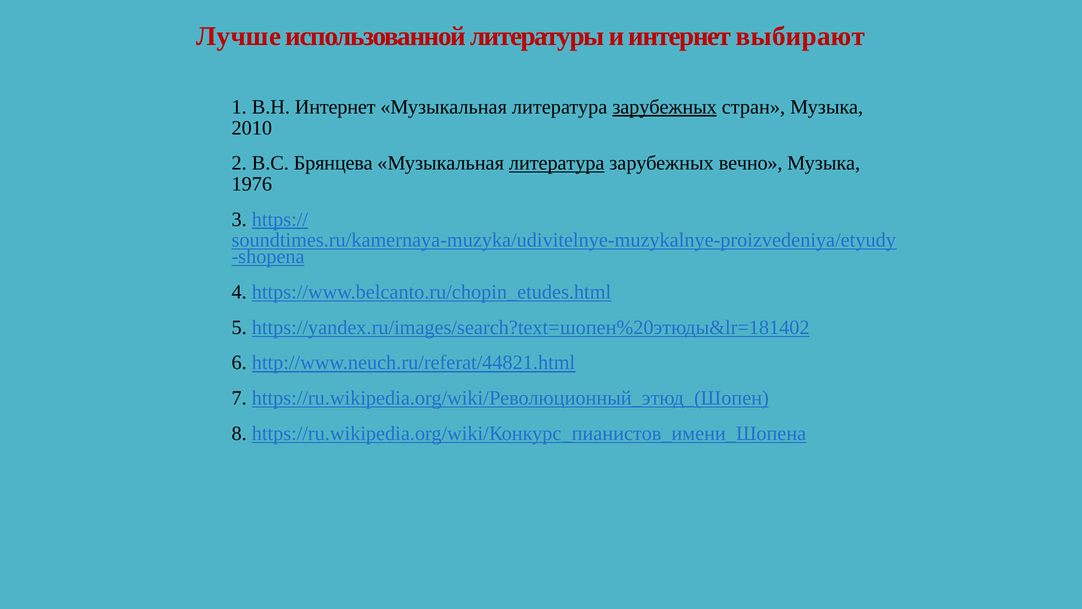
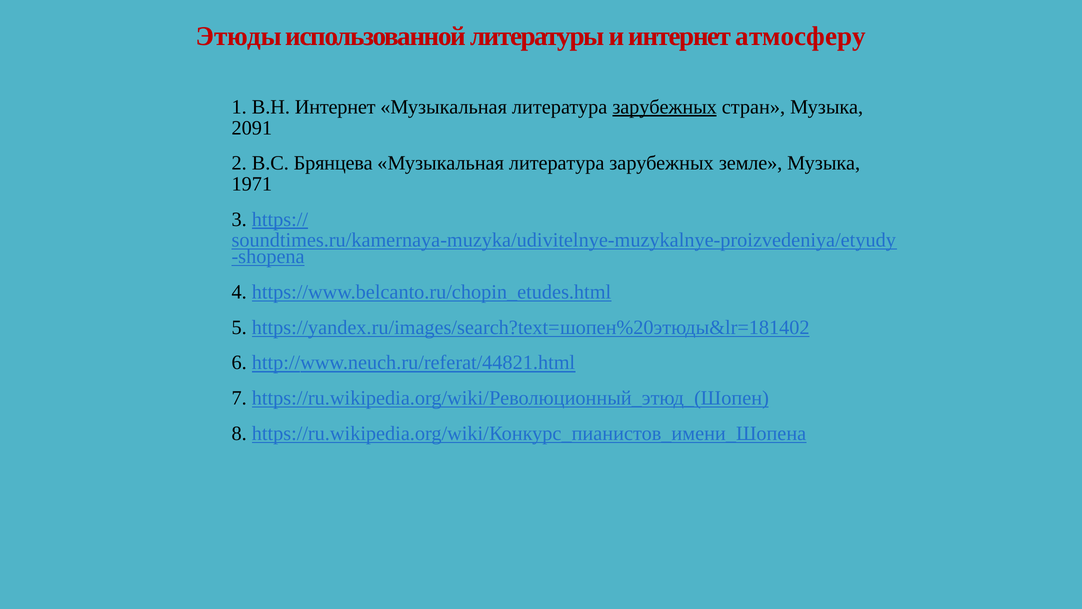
Лучше: Лучше -> Этюды (239, 36)
выбирают: выбирают -> атмосферу (801, 36)
2010: 2010 -> 2091 (252, 128)
литература underline: present -> none (557, 163)
вечно: вечно -> земле (751, 163)
1976: 1976 -> 1971 (252, 184)
